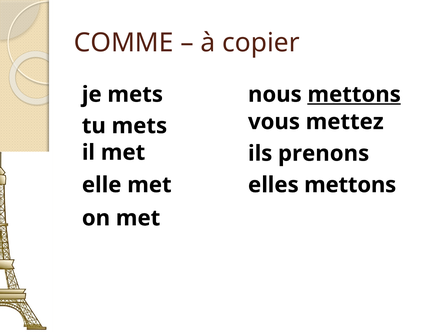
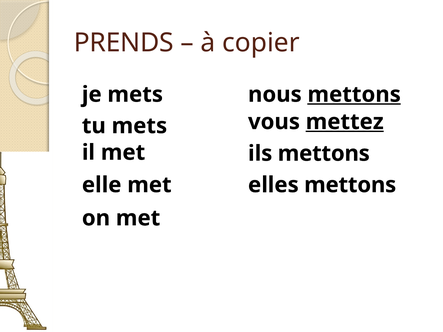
COMME: COMME -> PRENDS (124, 43)
mettez underline: none -> present (345, 122)
ils prenons: prenons -> mettons (324, 154)
